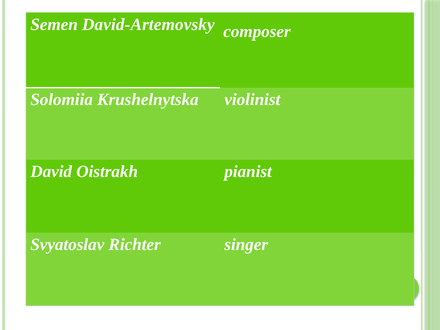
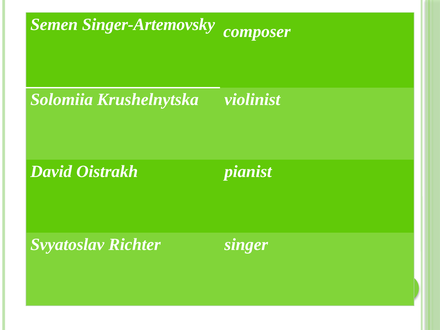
David-Artemovsky: David-Artemovsky -> Singer-Artemovsky (148, 24)
